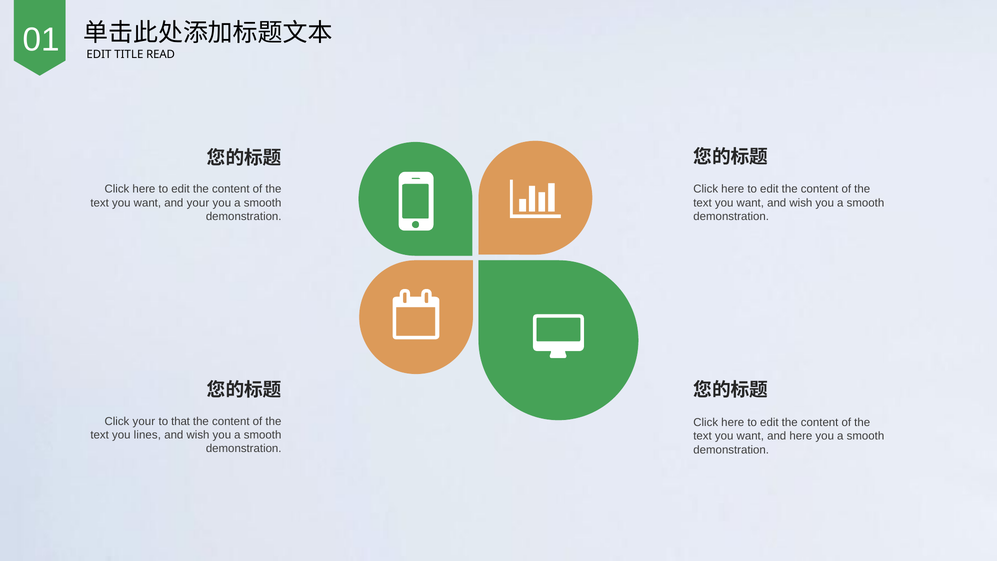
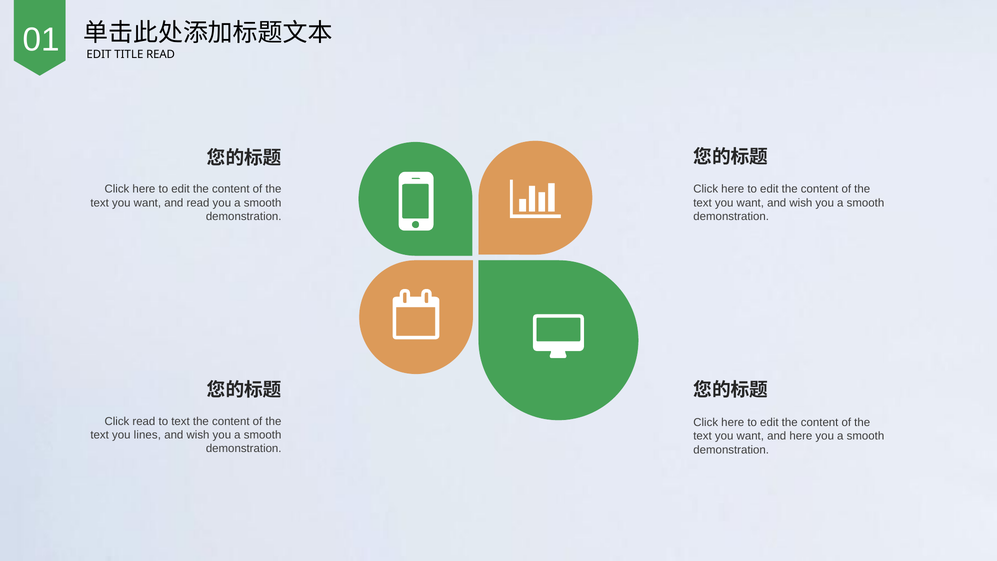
and your: your -> read (198, 203)
Click your: your -> read (144, 421)
to that: that -> text (180, 421)
